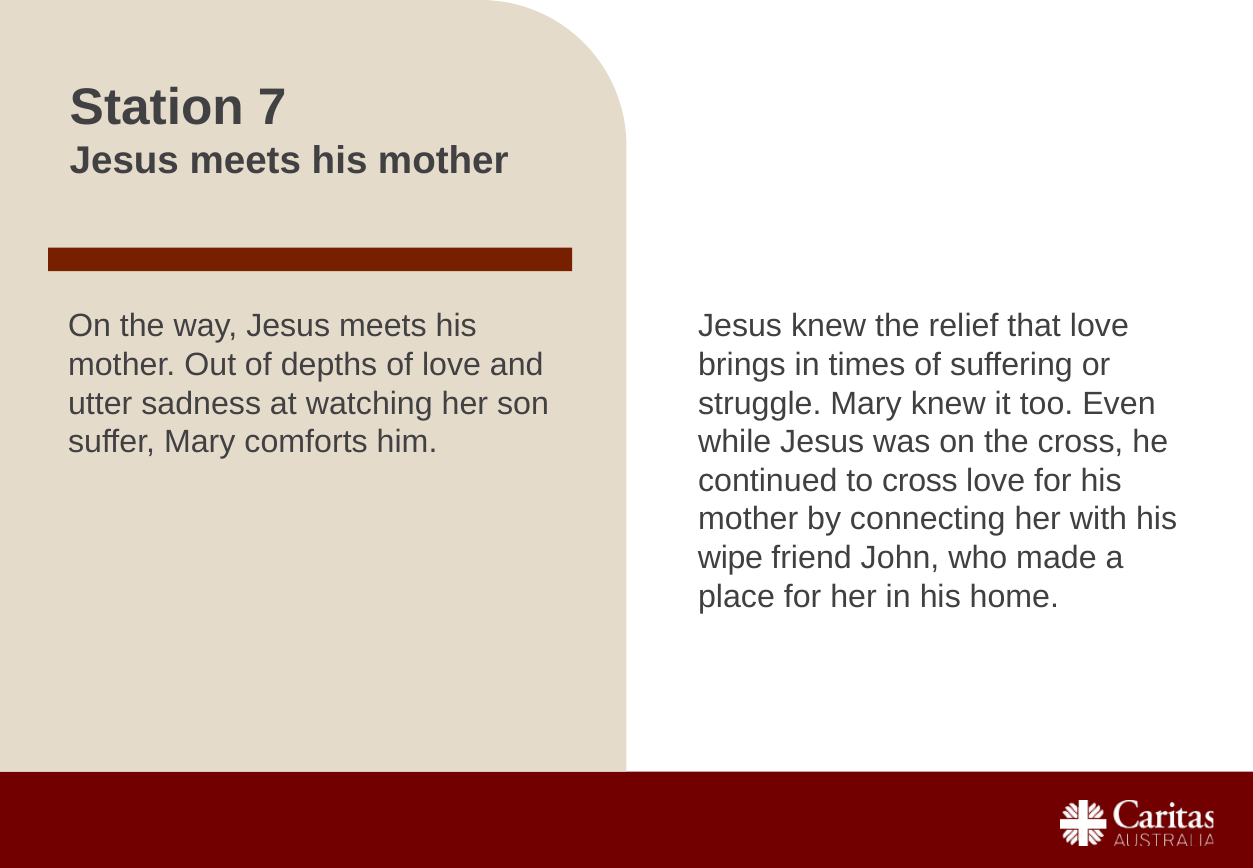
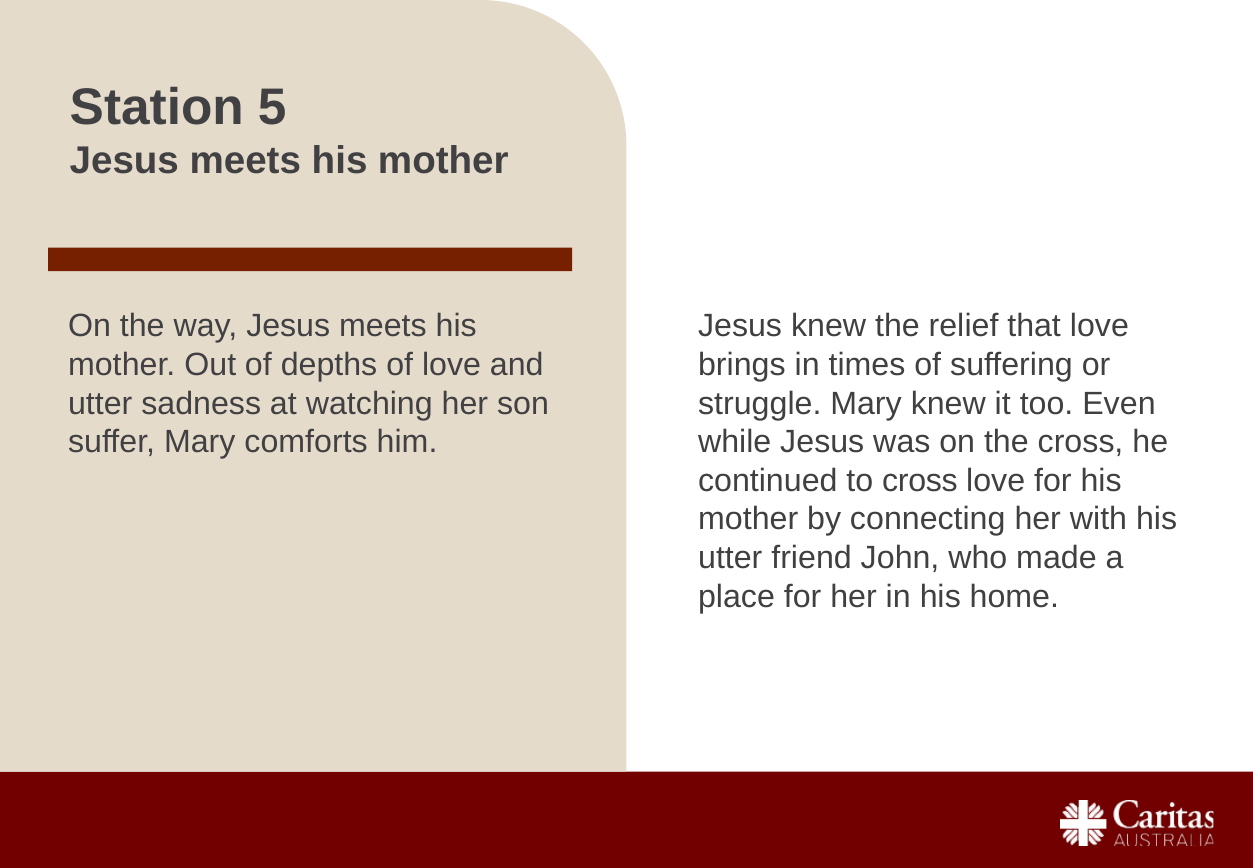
7: 7 -> 5 (272, 108)
wipe: wipe -> utter (730, 557)
